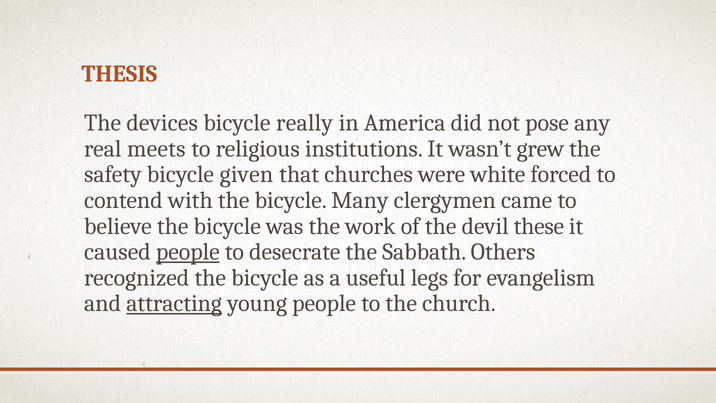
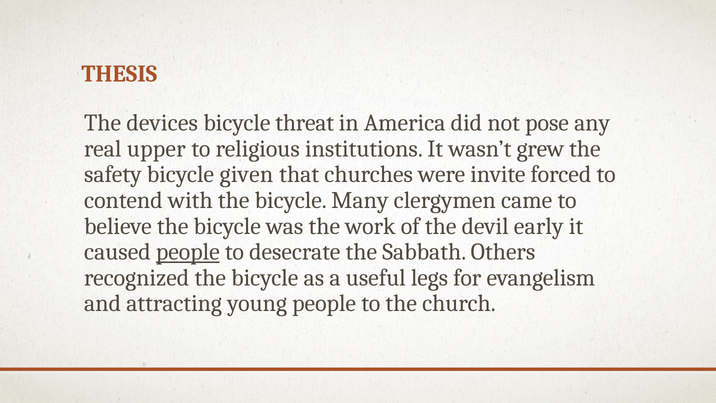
really: really -> threat (305, 123)
meets: meets -> upper (156, 149)
white: white -> invite (498, 174)
these: these -> early (539, 226)
attracting underline: present -> none (174, 303)
